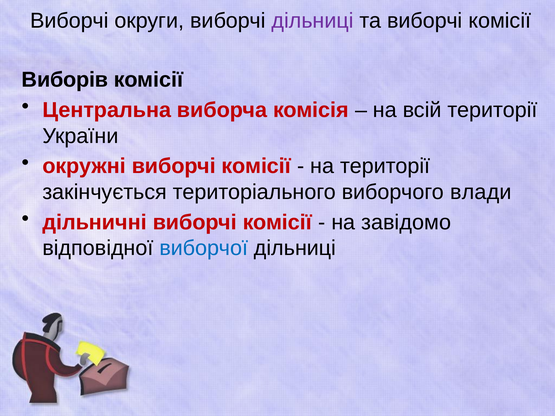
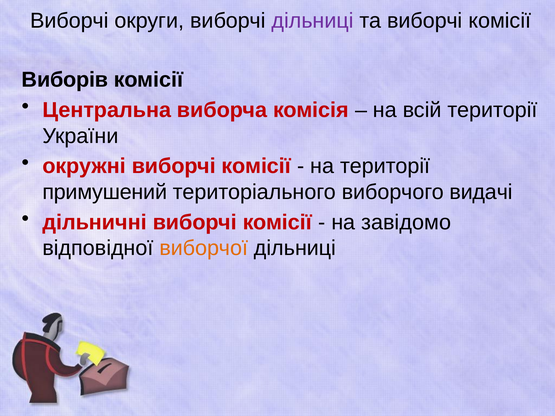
закінчується: закінчується -> примушений (105, 192)
влади: влади -> видачі (481, 192)
виборчої colour: blue -> orange (204, 248)
